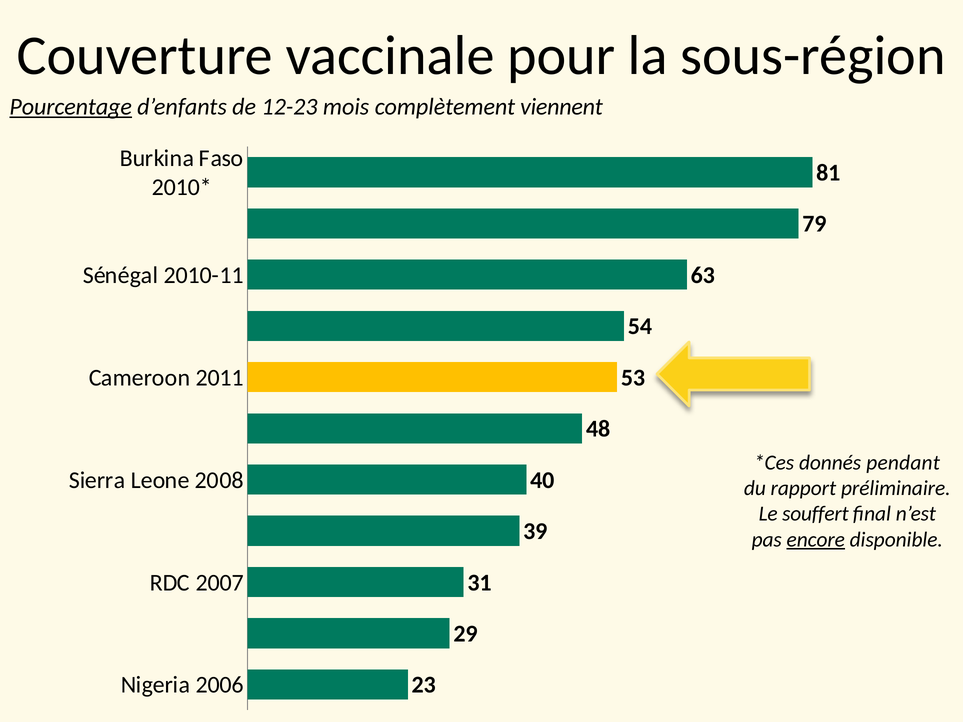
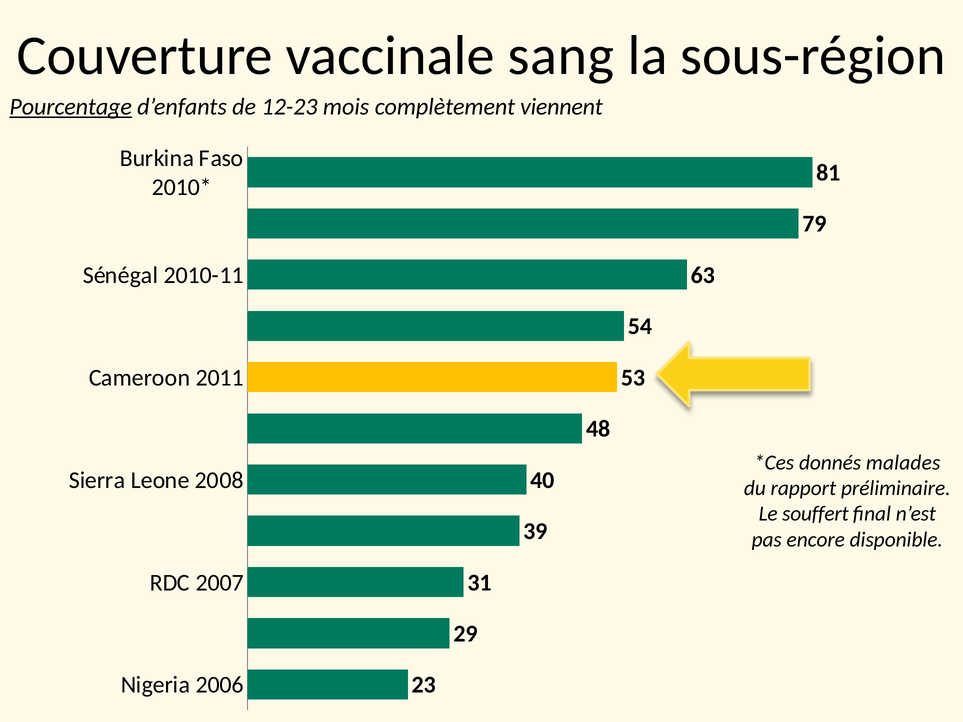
pour: pour -> sang (561, 56)
pendant: pendant -> malades (903, 463)
encore underline: present -> none (816, 540)
